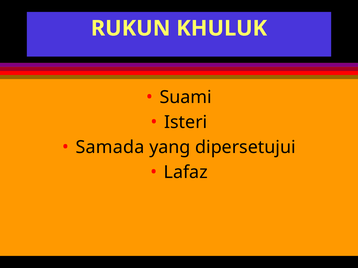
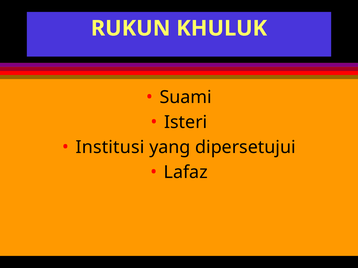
Samada: Samada -> Institusi (110, 147)
